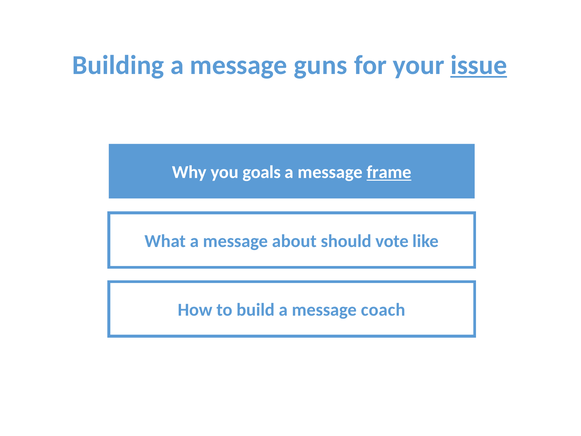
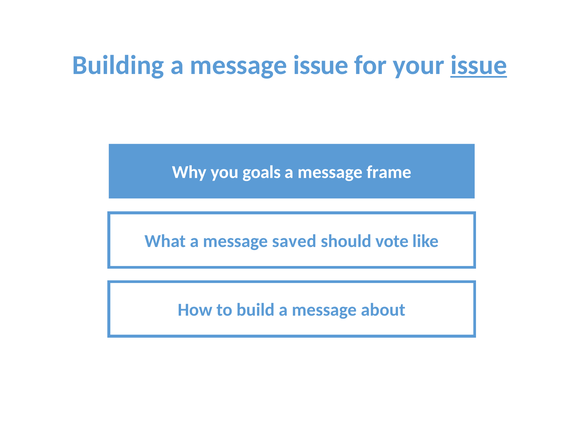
message guns: guns -> issue (321, 65)
frame underline: present -> none (389, 172)
about: about -> saved (294, 241)
coach: coach -> about (383, 310)
